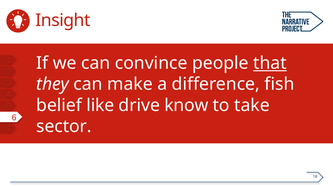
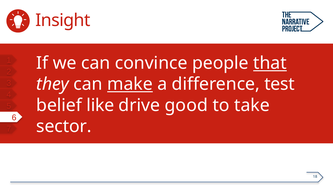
make underline: none -> present (130, 84)
fish: fish -> test (280, 84)
know: know -> good (186, 105)
